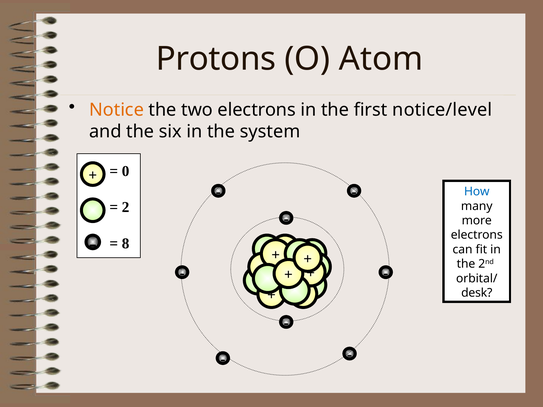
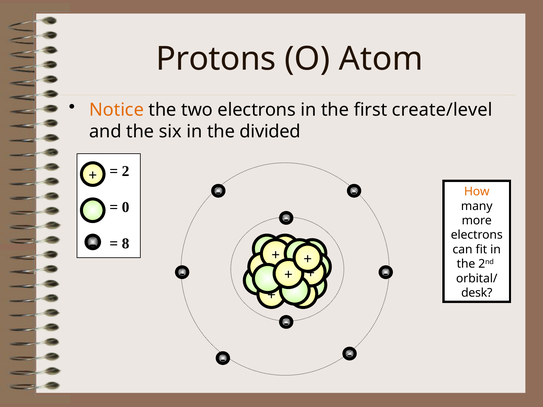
notice/level: notice/level -> create/level (442, 110)
system: system -> divided (270, 132)
0: 0 -> 2 (126, 171)
How colour: blue -> orange (477, 192)
2: 2 -> 0 (126, 207)
